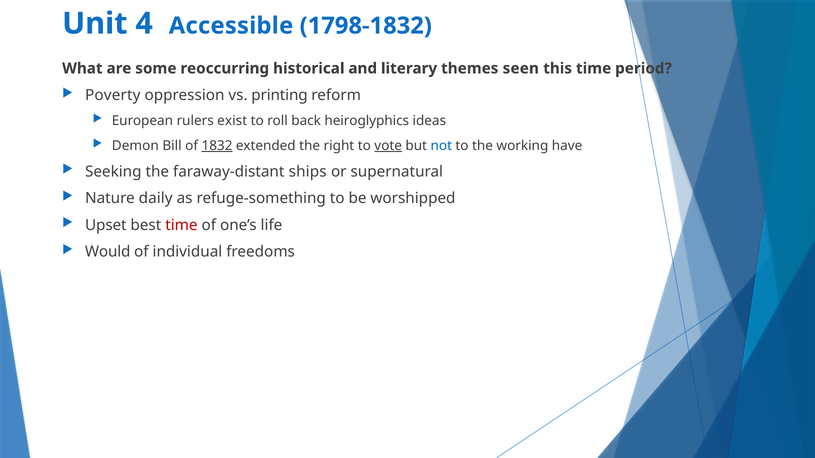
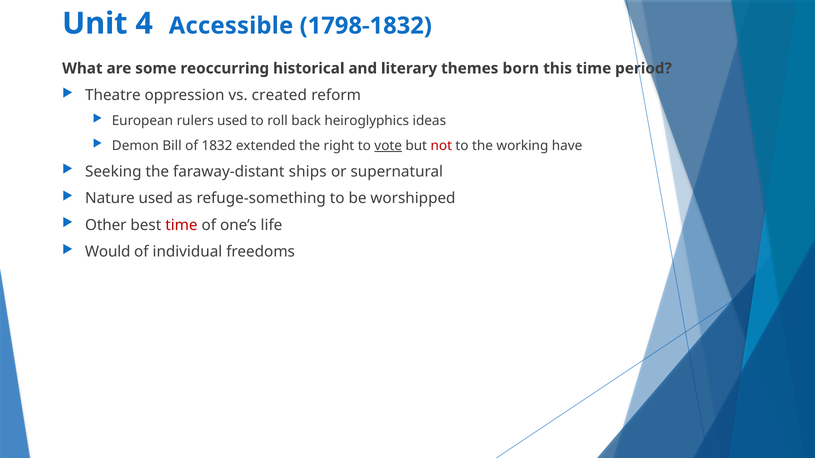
seen: seen -> born (521, 68)
Poverty: Poverty -> Theatre (113, 95)
printing: printing -> created (279, 95)
rulers exist: exist -> used (232, 121)
1832 underline: present -> none (217, 146)
not colour: blue -> red (441, 146)
Nature daily: daily -> used (156, 198)
Upset: Upset -> Other (106, 225)
